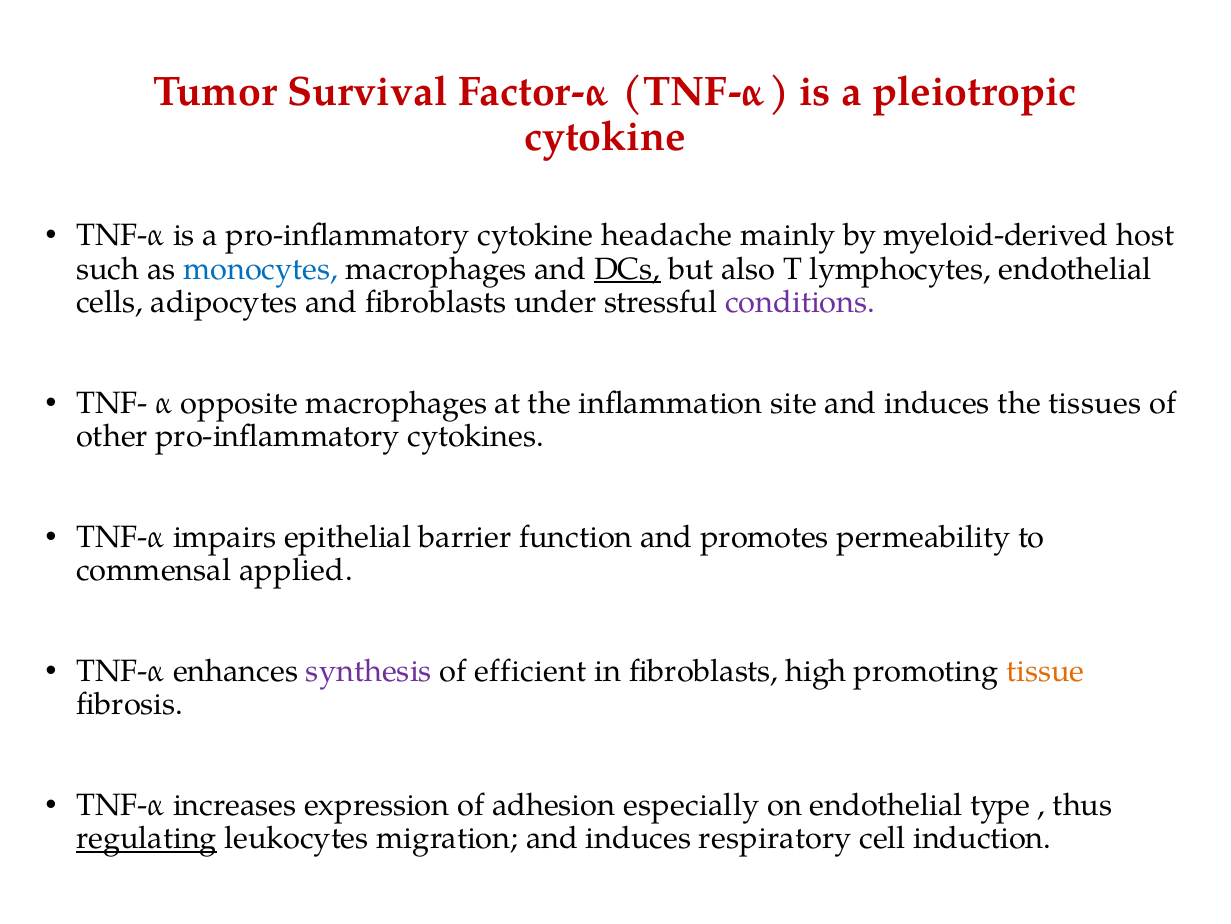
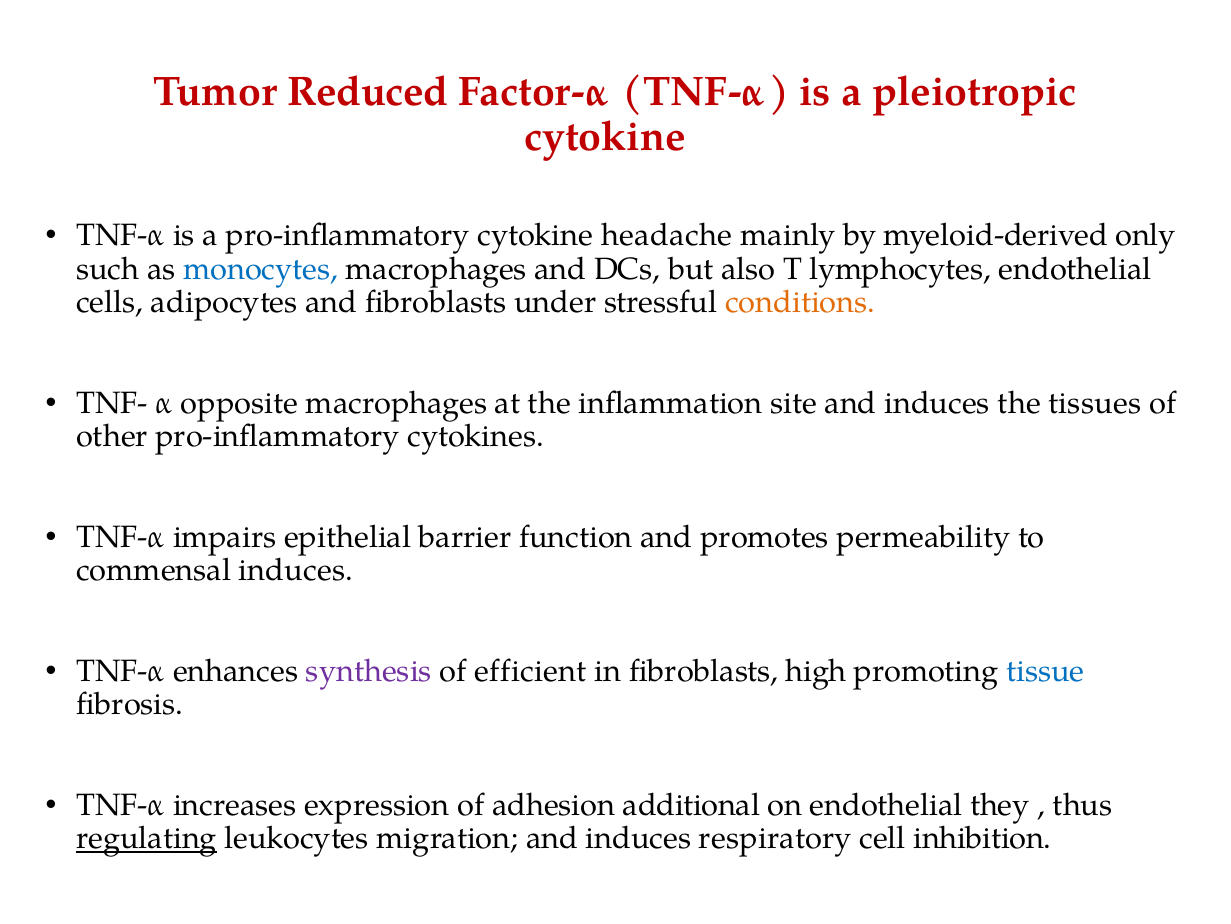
Survival: Survival -> Reduced (368, 92)
host: host -> only (1146, 236)
DCs underline: present -> none (627, 269)
conditions colour: purple -> orange (800, 302)
commensal applied: applied -> induces (296, 570)
tissue colour: orange -> blue (1045, 671)
especially: especially -> additional (691, 804)
type: type -> they (1000, 804)
induction: induction -> inhibition (982, 838)
